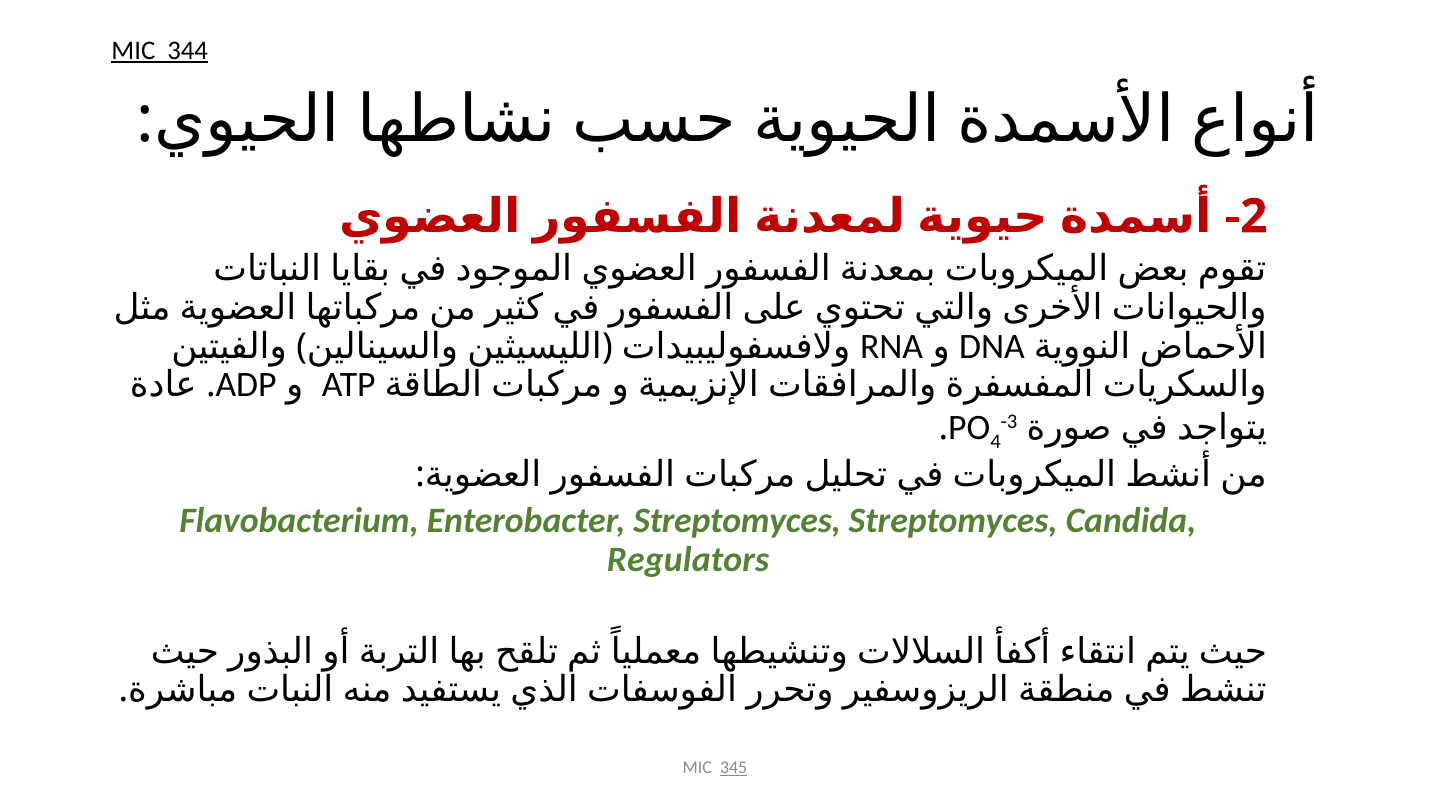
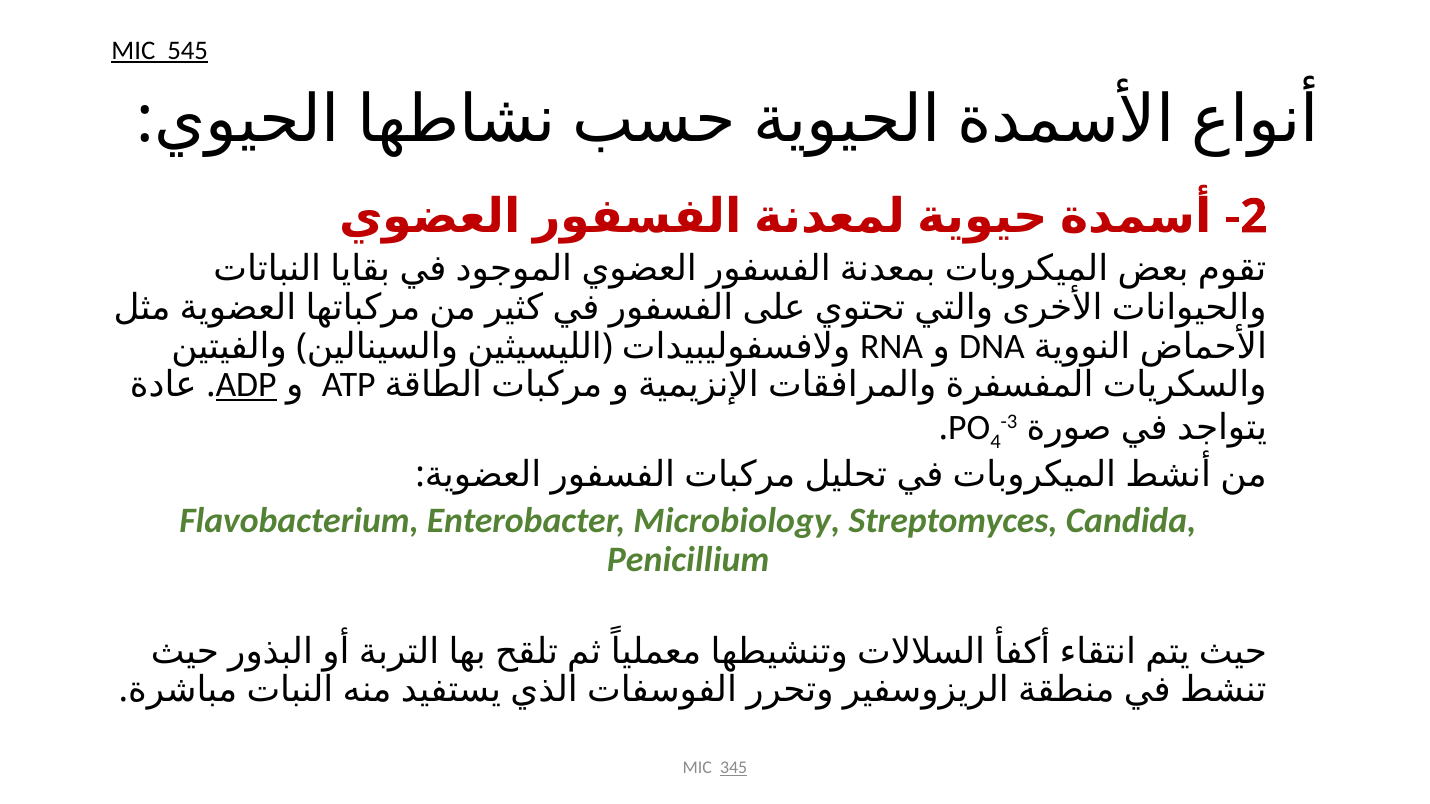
344: 344 -> 545 (188, 50)
ADP underline: none -> present (246, 385)
Enterobacter Streptomyces: Streptomyces -> Microbiology (737, 521)
Regulators: Regulators -> Penicillium (688, 560)
